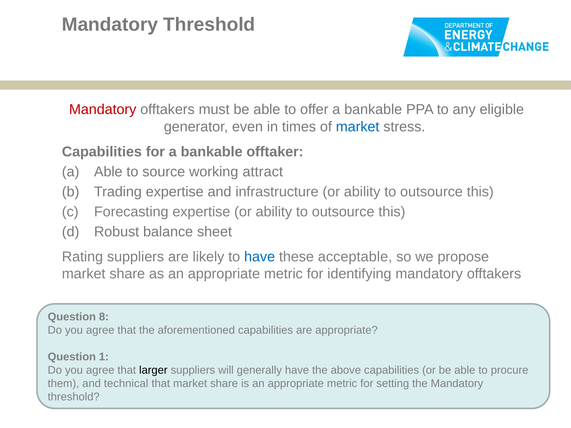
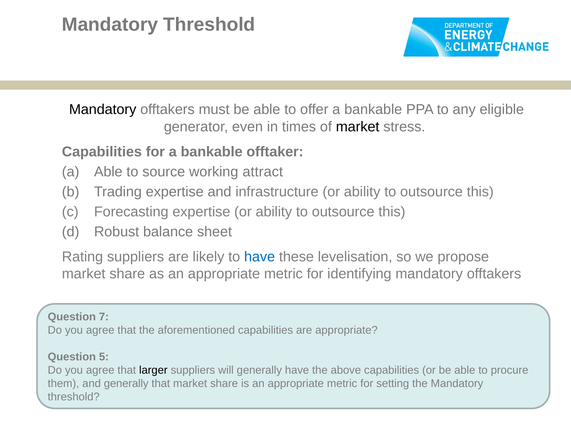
Mandatory colour: red -> black (103, 110)
market colour: blue -> black (358, 127)
acceptable: acceptable -> levelisation (355, 257)
8: 8 -> 7 (104, 317)
1: 1 -> 5 (104, 357)
and technical: technical -> generally (126, 384)
